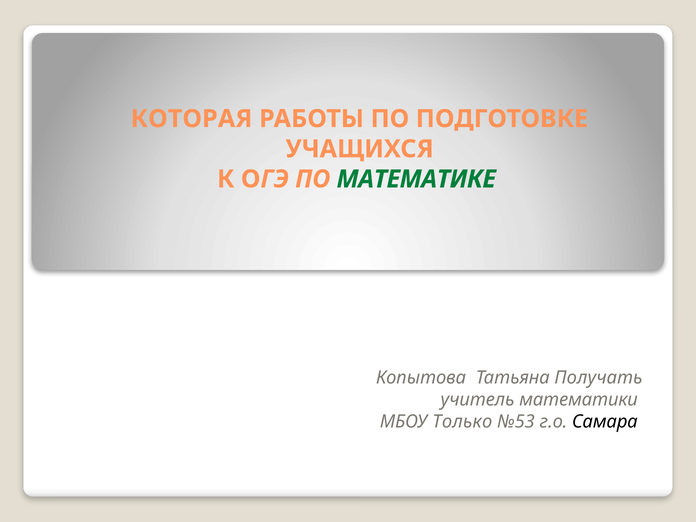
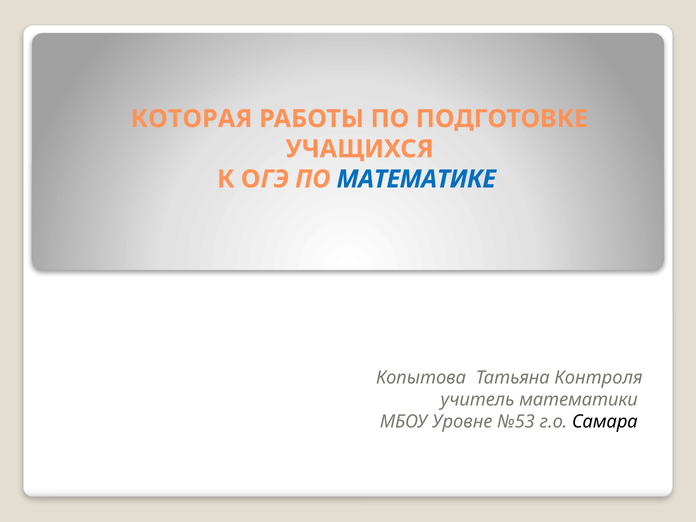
МАТЕМАТИКЕ colour: green -> blue (416, 179)
Получать: Получать -> Контроля (598, 378)
Только: Только -> Уровне (462, 422)
